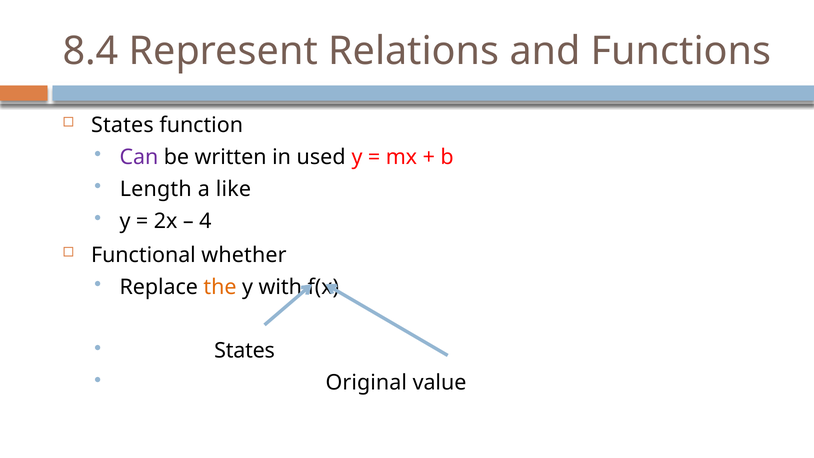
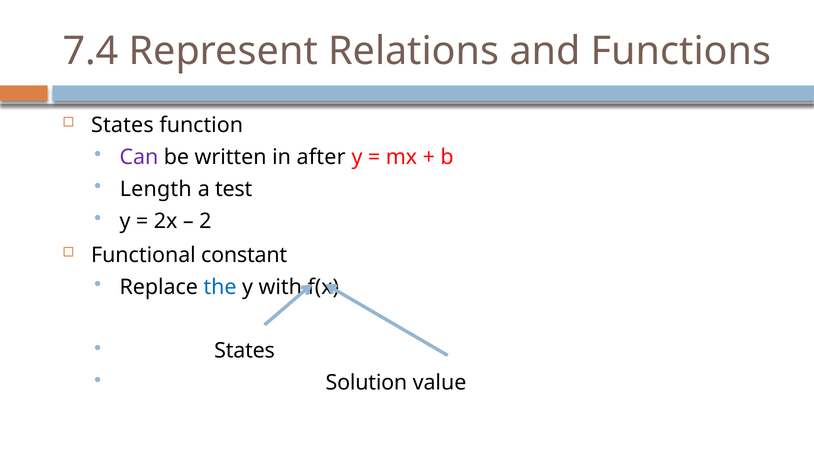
8.4: 8.4 -> 7.4 (90, 51)
used: used -> after (321, 157)
like: like -> test (234, 189)
4: 4 -> 2 (205, 221)
whether: whether -> constant (244, 255)
the colour: orange -> blue (220, 287)
Original: Original -> Solution (366, 383)
